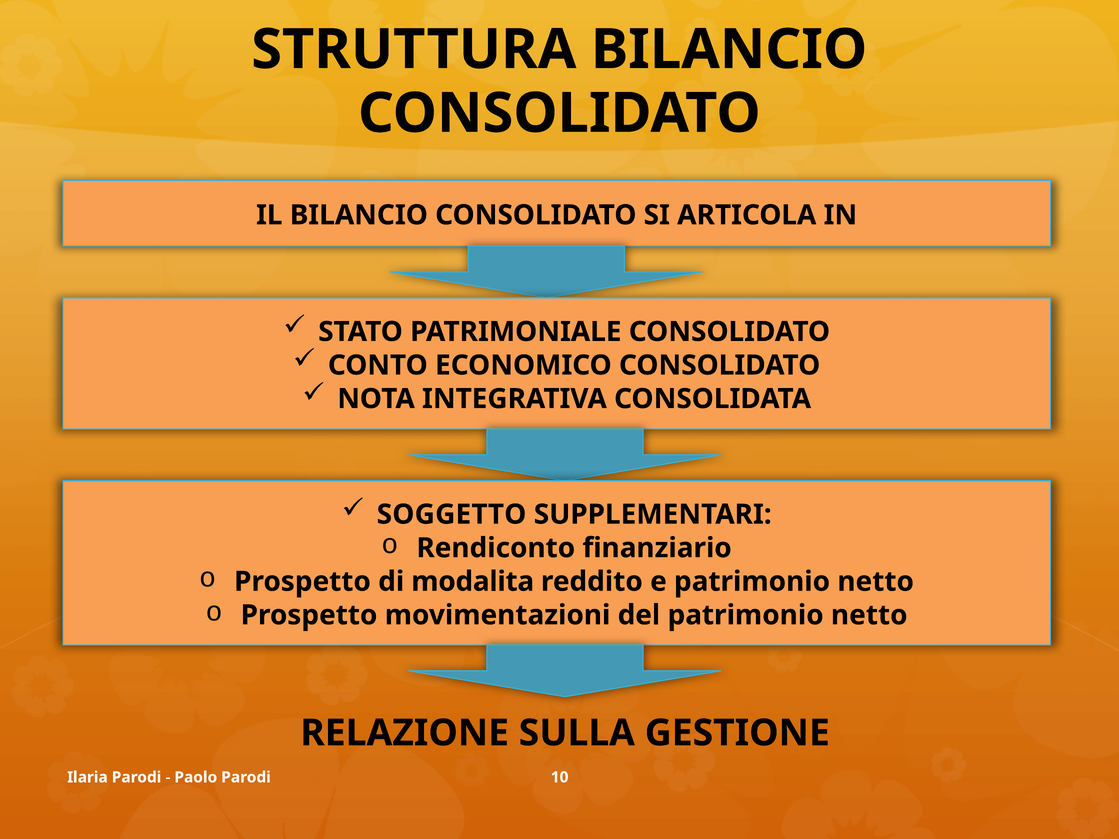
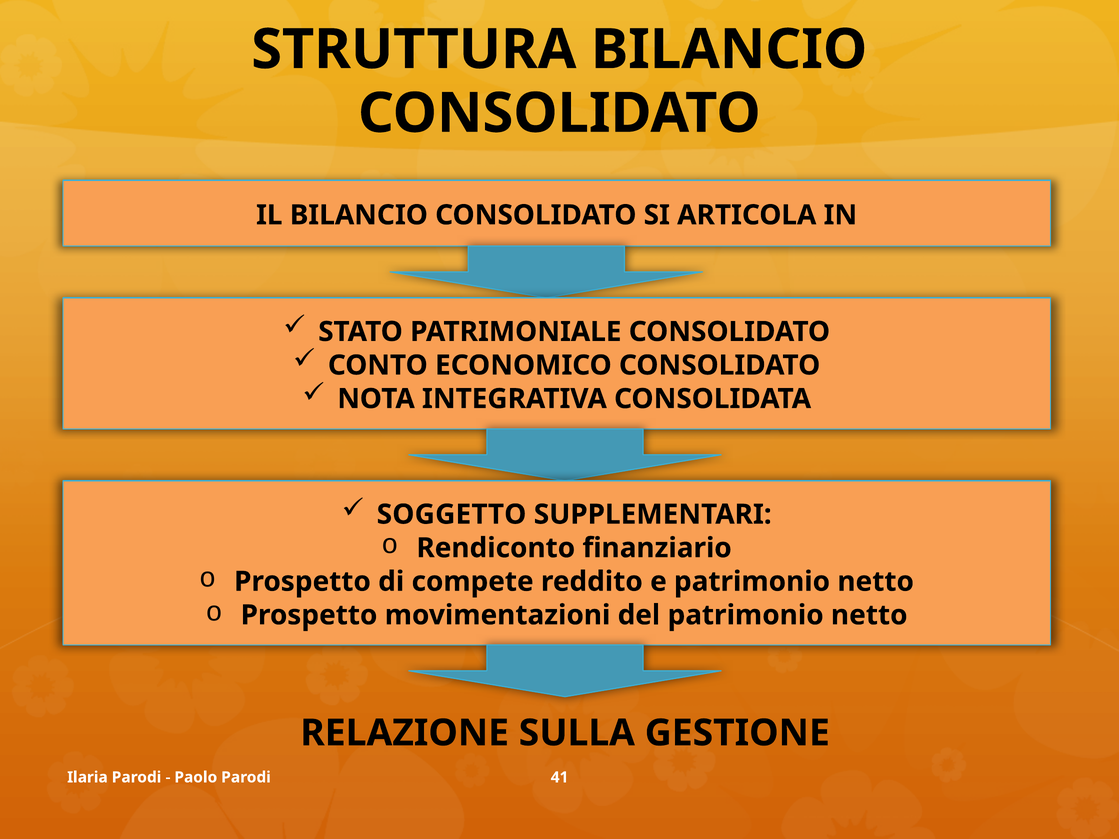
modalita: modalita -> compete (473, 582)
10: 10 -> 41 (560, 778)
